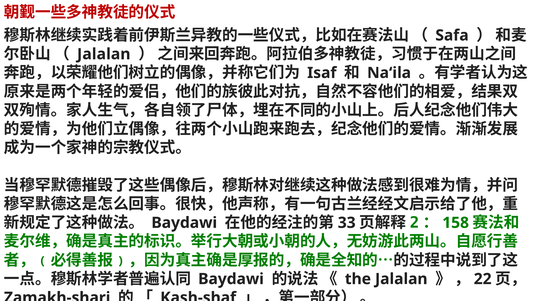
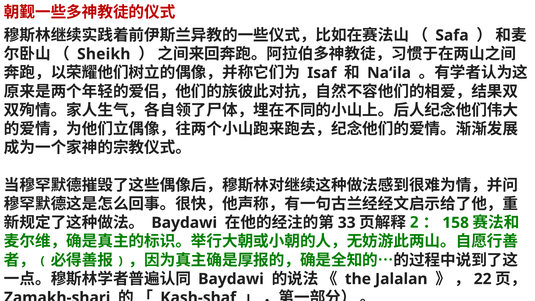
Jalalan: Jalalan -> Sheikh (104, 54)
